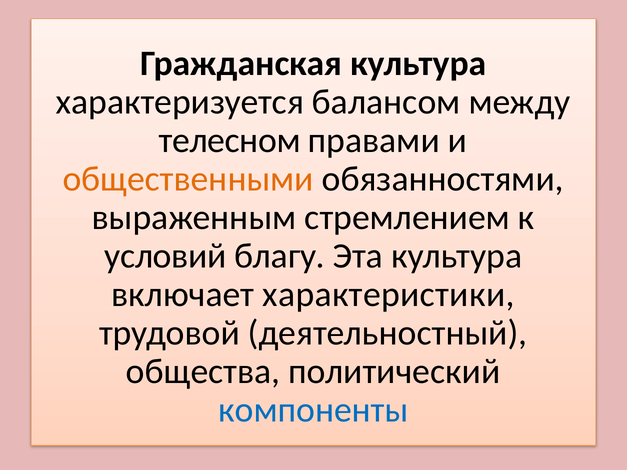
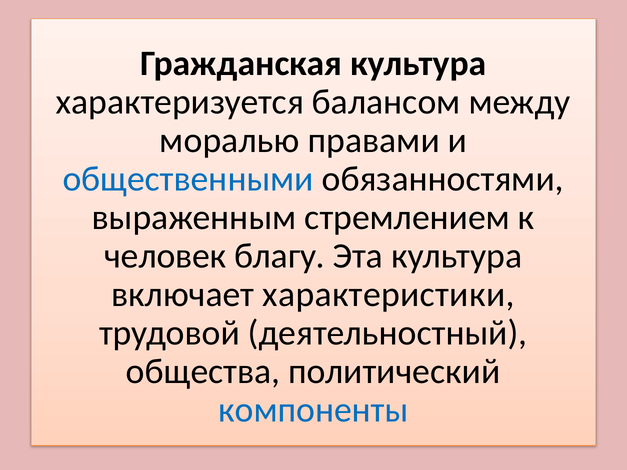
телесном: телесном -> моралью (229, 141)
общественными colour: orange -> blue (188, 179)
условий: условий -> человек (165, 256)
